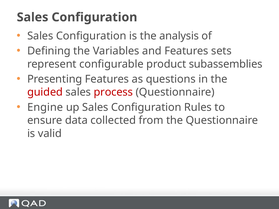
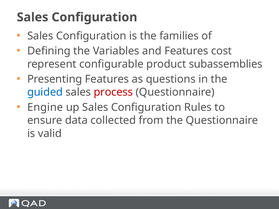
analysis: analysis -> families (179, 36)
sets: sets -> cost (222, 51)
guided colour: red -> blue (45, 92)
